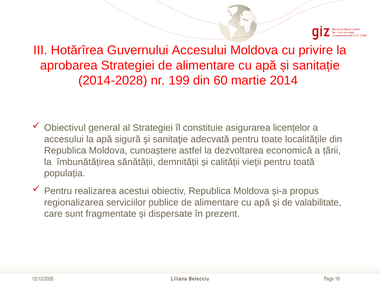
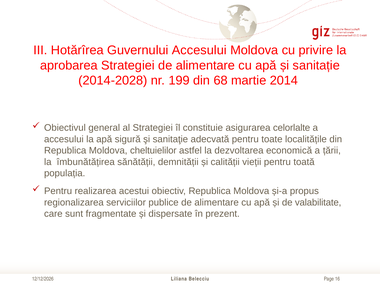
60: 60 -> 68 (221, 81)
licențelor: licențelor -> celorlalte (292, 128)
cunoaștere: cunoaștere -> cheltuielilor (153, 151)
